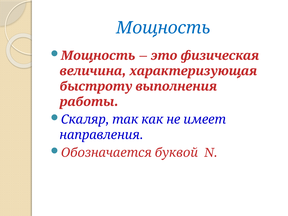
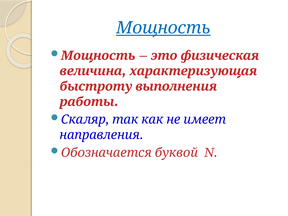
Мощность underline: none -> present (163, 28)
